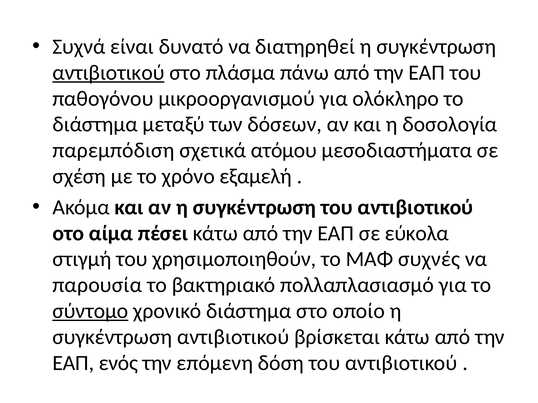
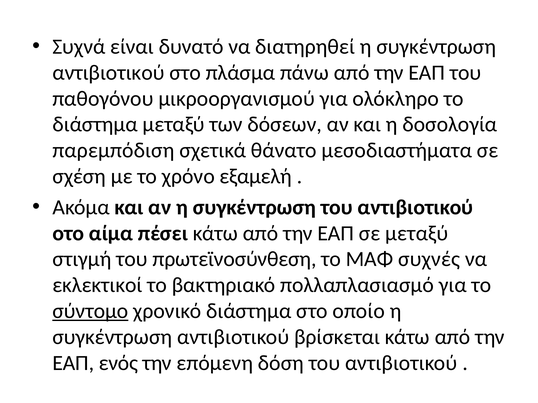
αντιβιοτικού underline: present -> none (108, 73)
ατόμου: ατόμου -> θάνατο (284, 151)
σε εύκολα: εύκολα -> μεταξύ (417, 233)
χρησιμοποιηθούν: χρησιμοποιηθούν -> πρωτεϊνοσύνθεση (235, 259)
παρουσία: παρουσία -> εκλεκτικοί (97, 286)
